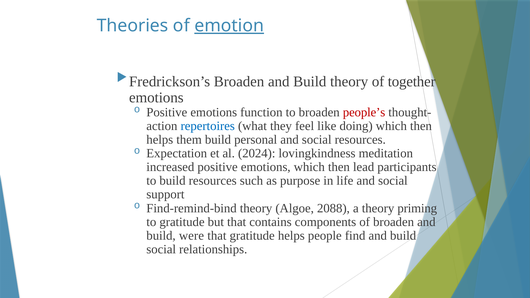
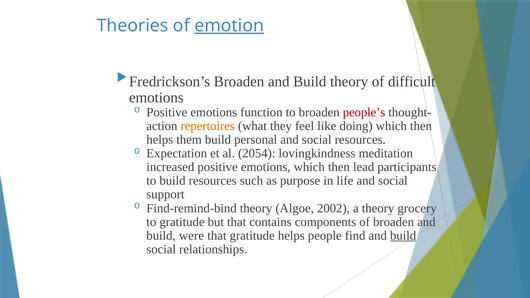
together: together -> difficult (412, 82)
repertoires colour: blue -> orange (208, 126)
2024: 2024 -> 2054 (257, 153)
2088: 2088 -> 2002 (333, 208)
priming: priming -> grocery (417, 208)
build underline: none -> present (403, 236)
